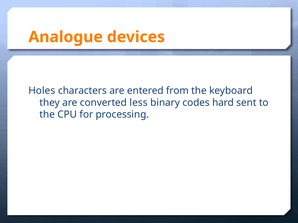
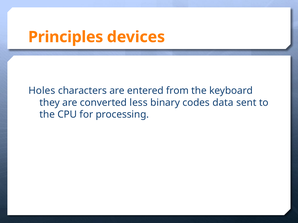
Analogue: Analogue -> Principles (66, 37)
hard: hard -> data (223, 103)
